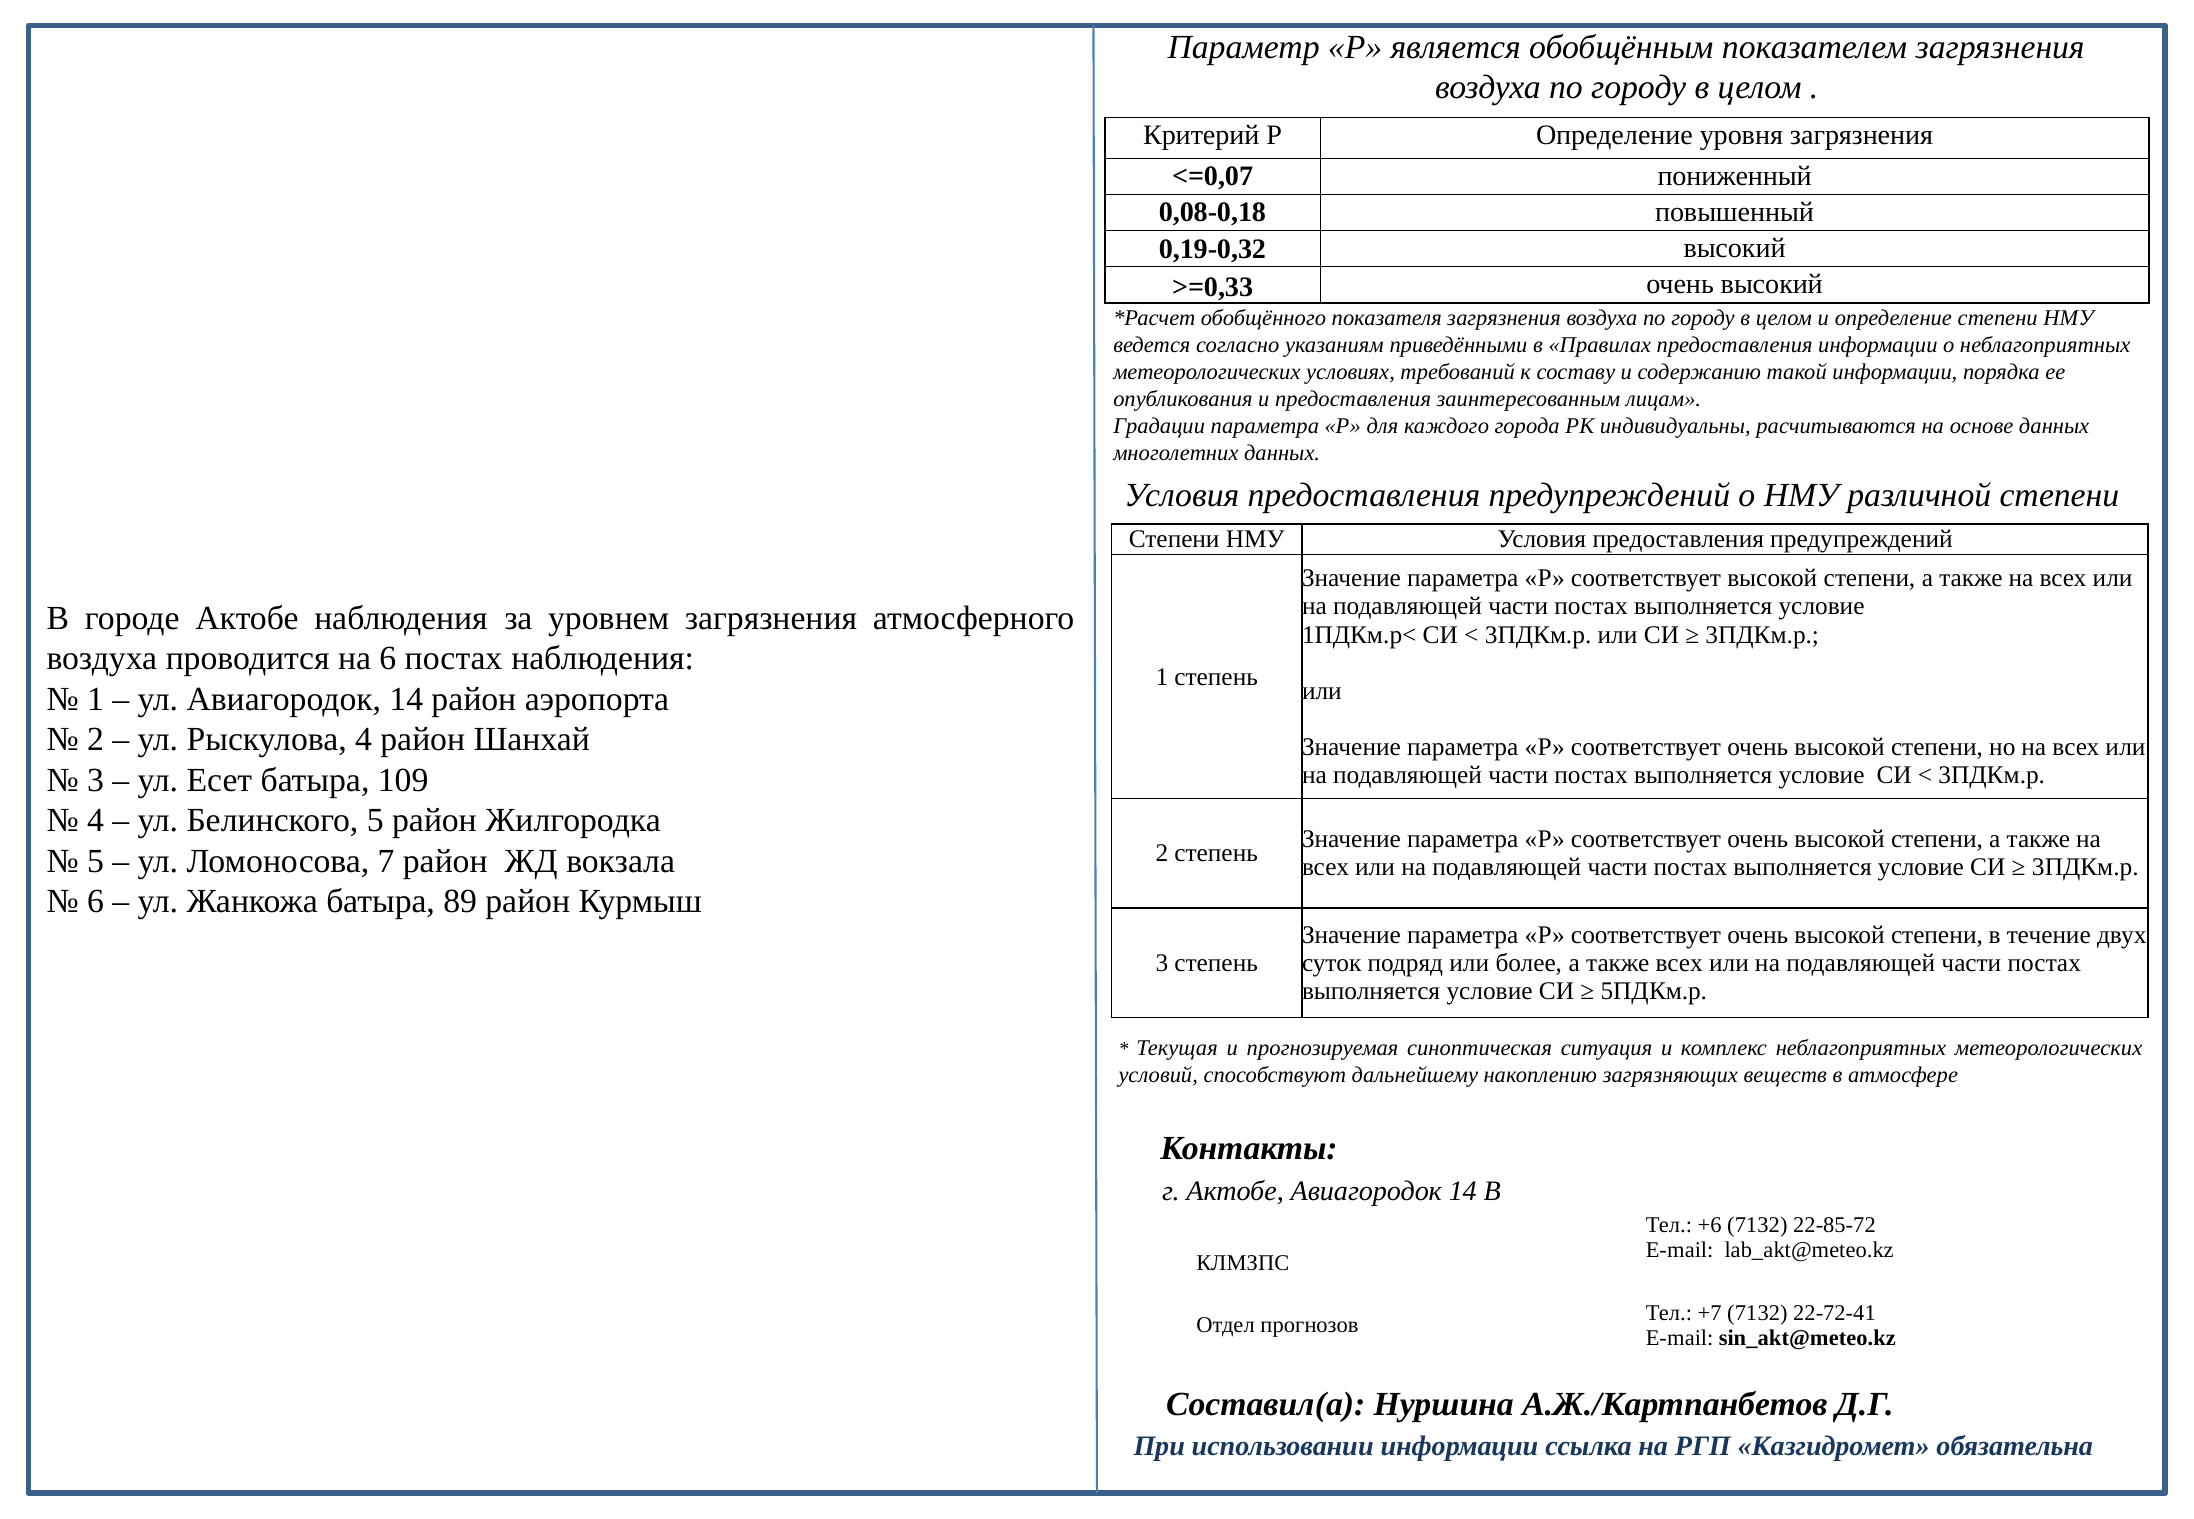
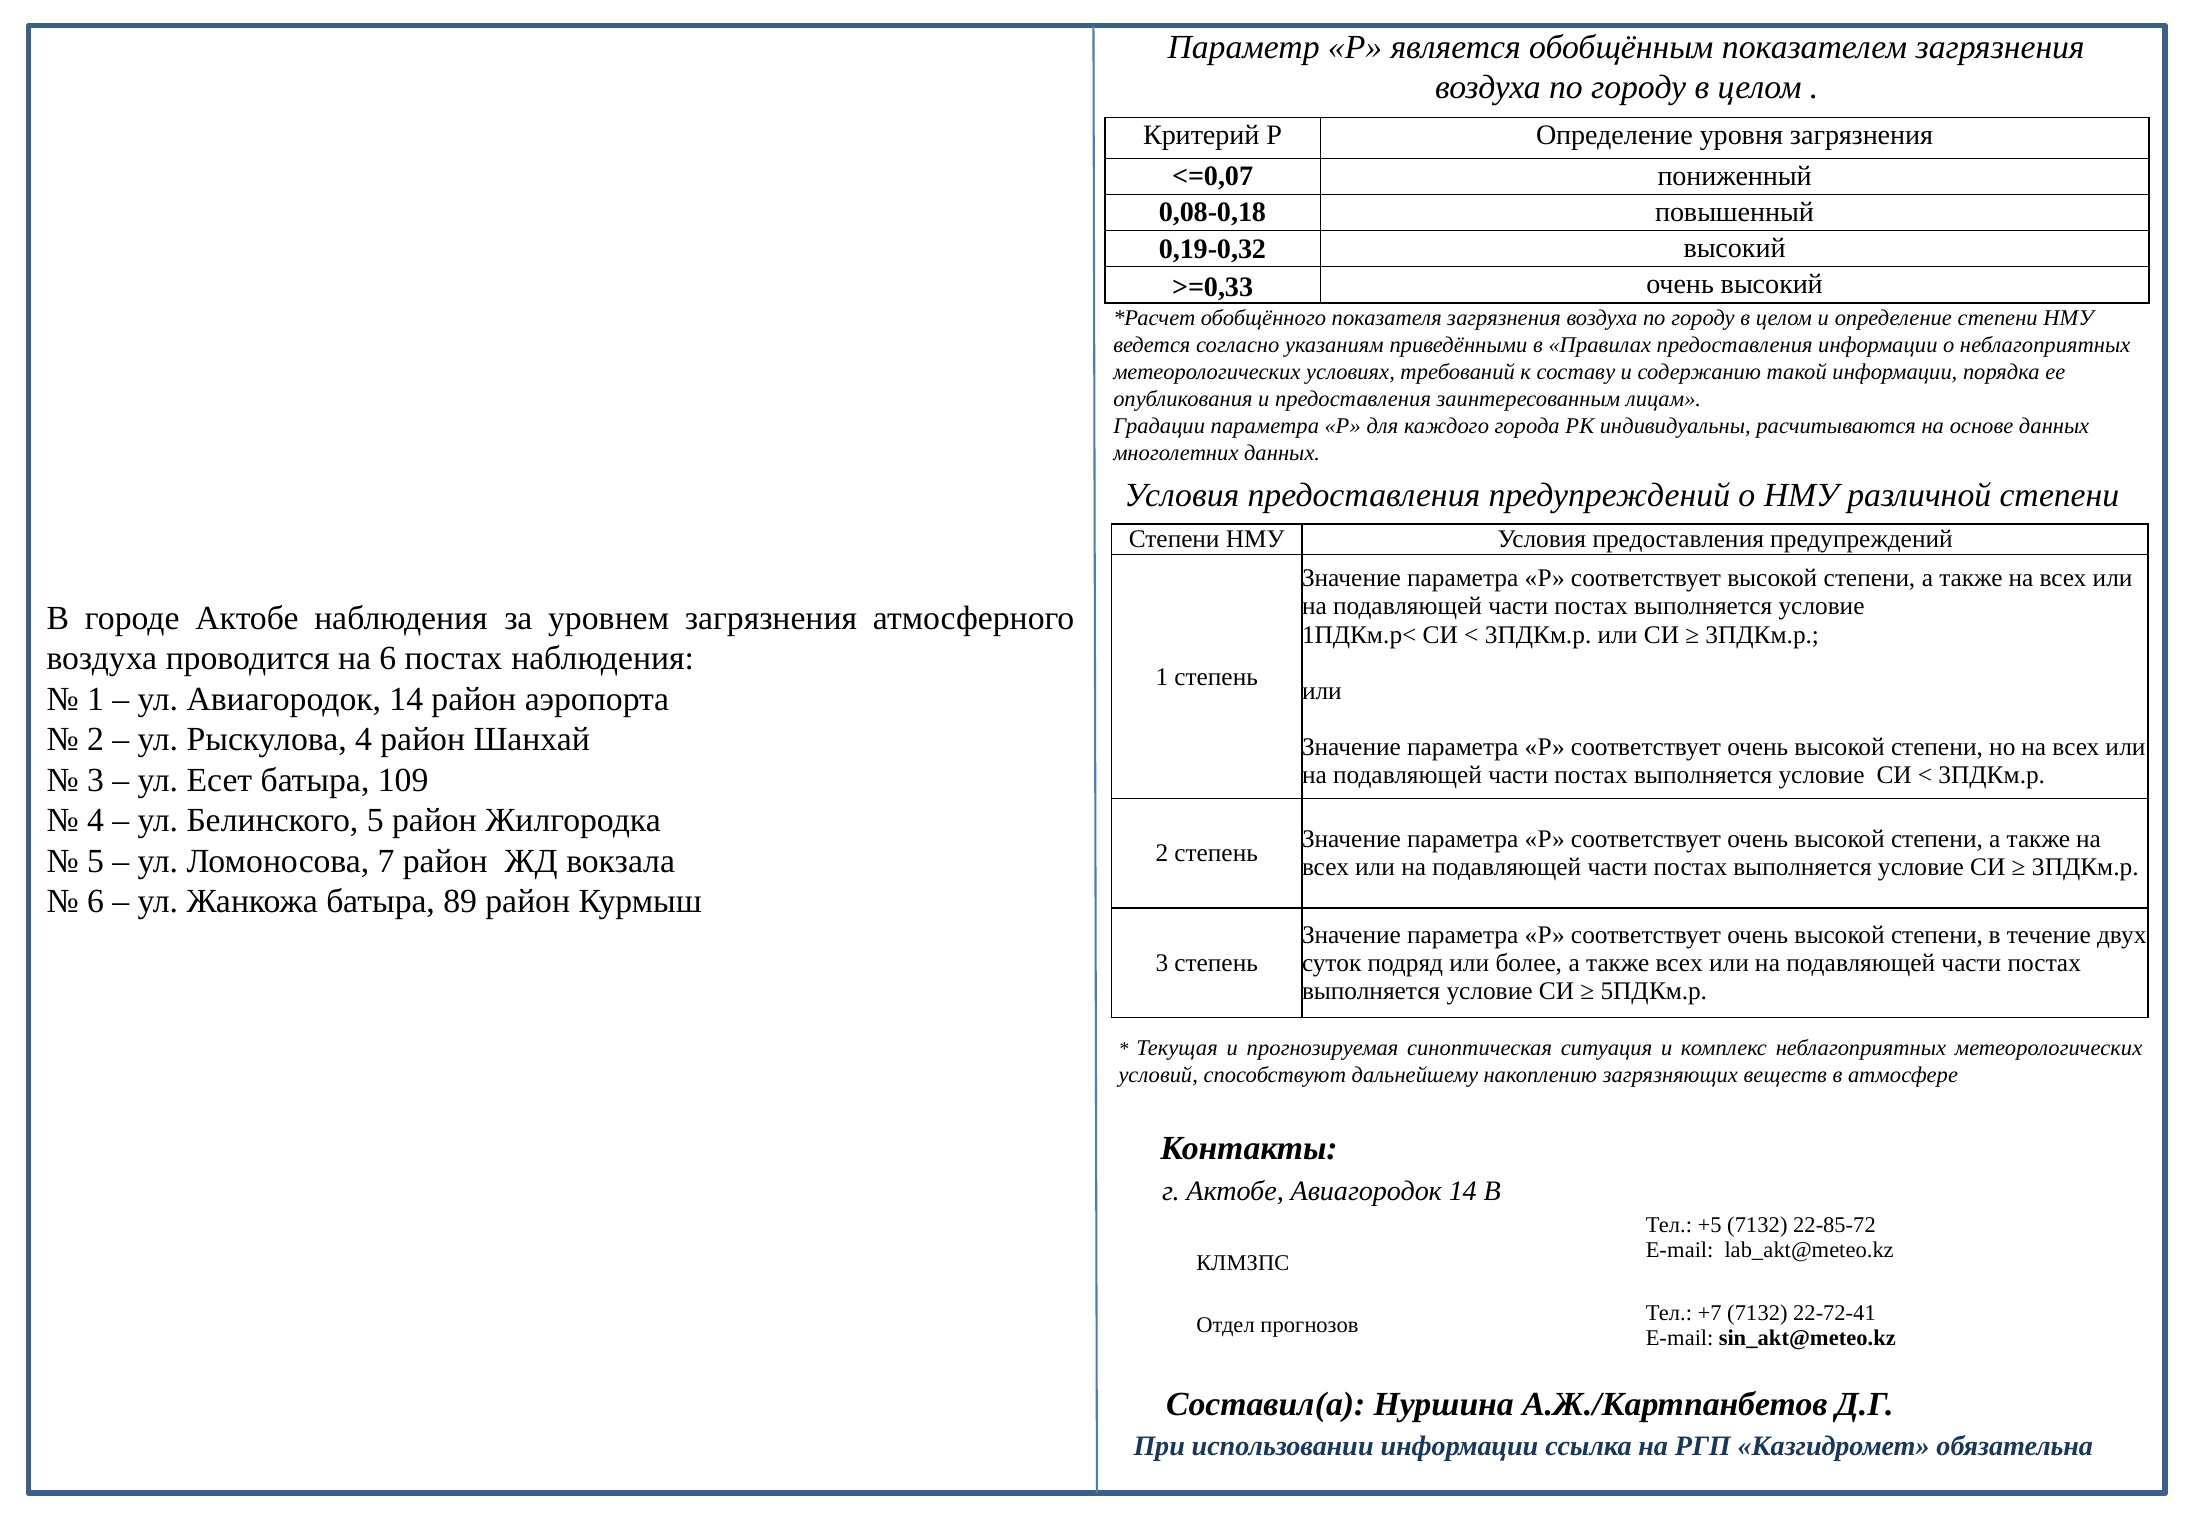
+6: +6 -> +5 (1710, 1225)
